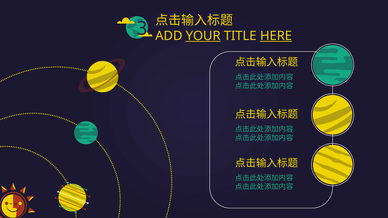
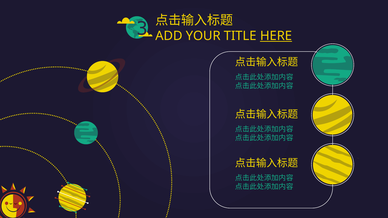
YOUR underline: present -> none (203, 36)
